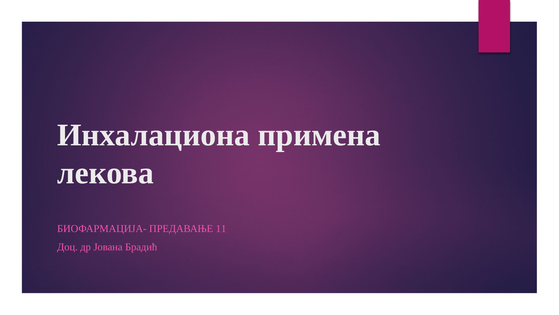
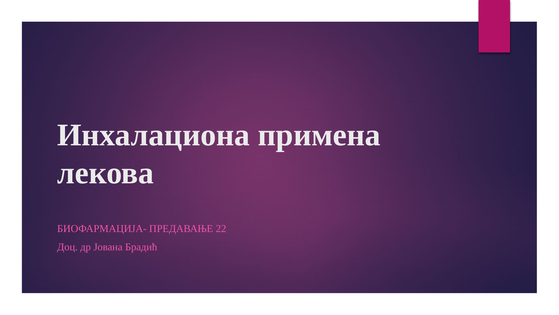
11: 11 -> 22 (221, 228)
